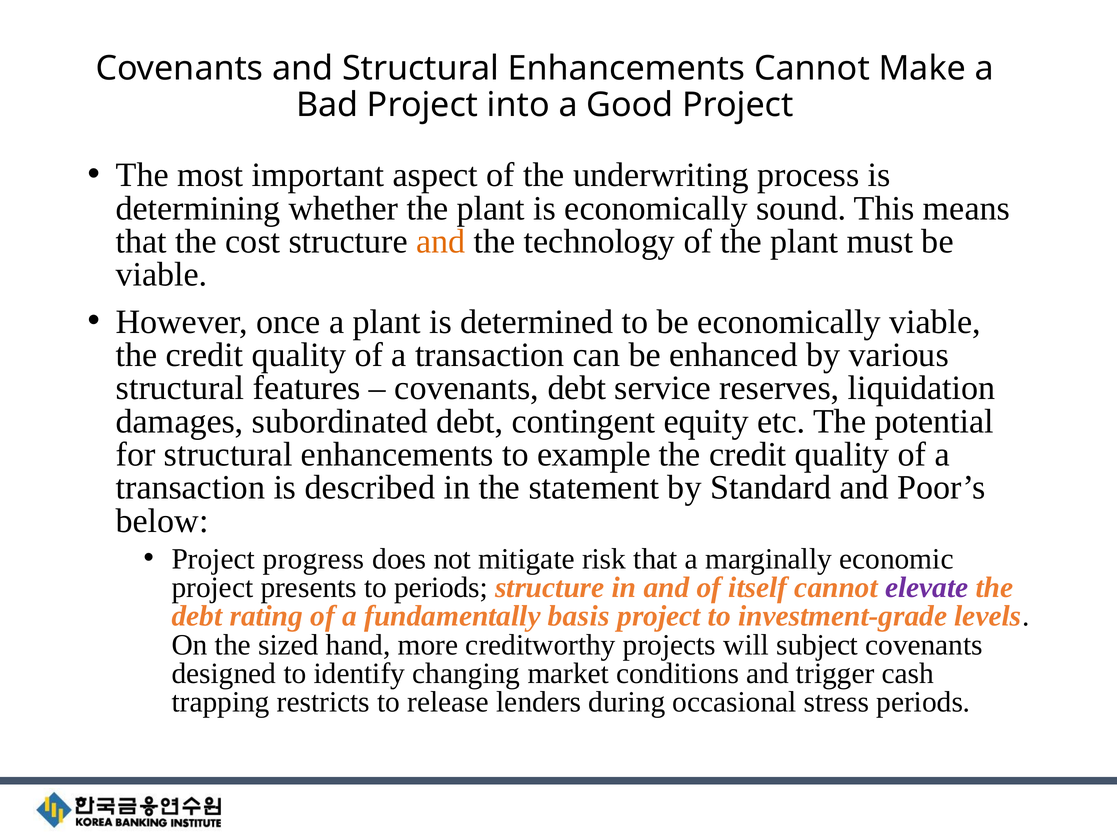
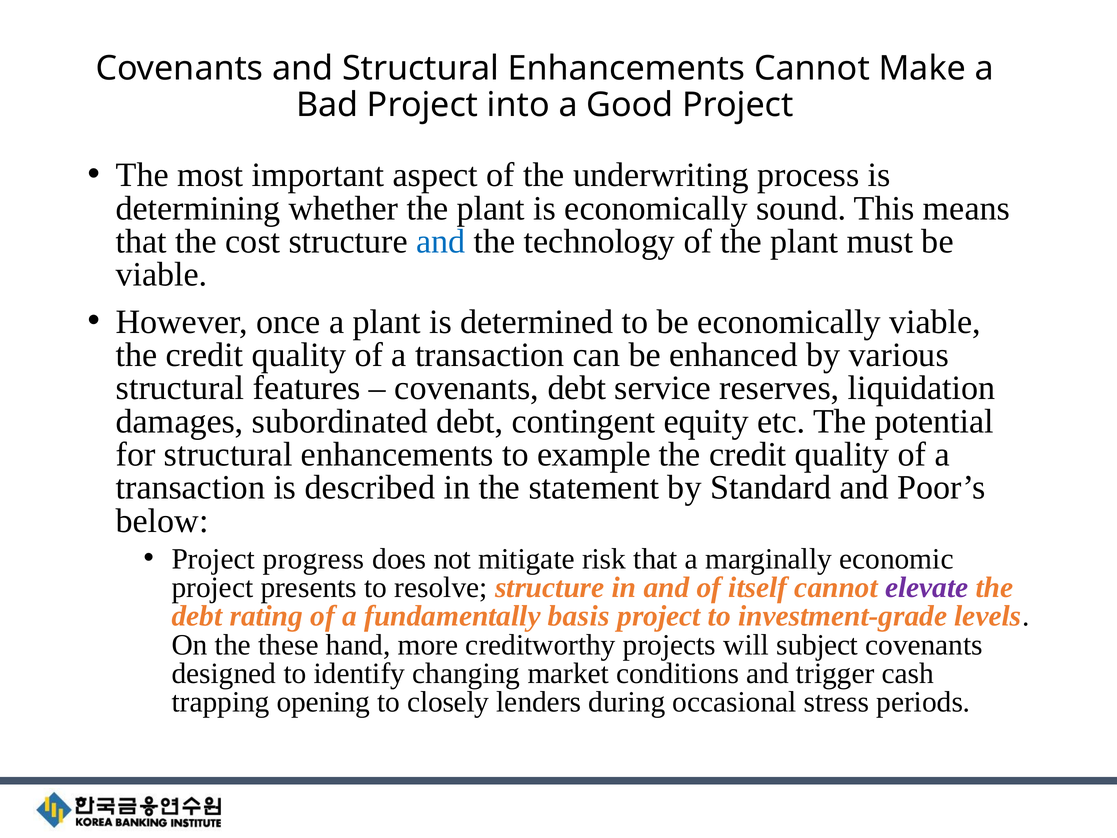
and colour: orange -> blue (441, 241)
to periods: periods -> resolve (441, 587)
sized: sized -> these (288, 645)
restricts: restricts -> opening (324, 702)
release: release -> closely (448, 702)
